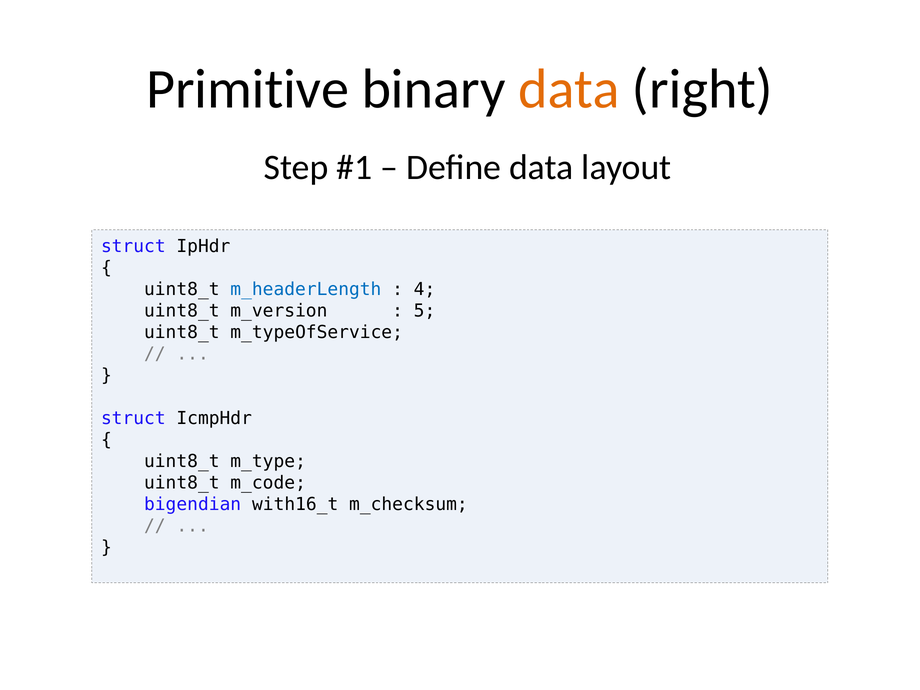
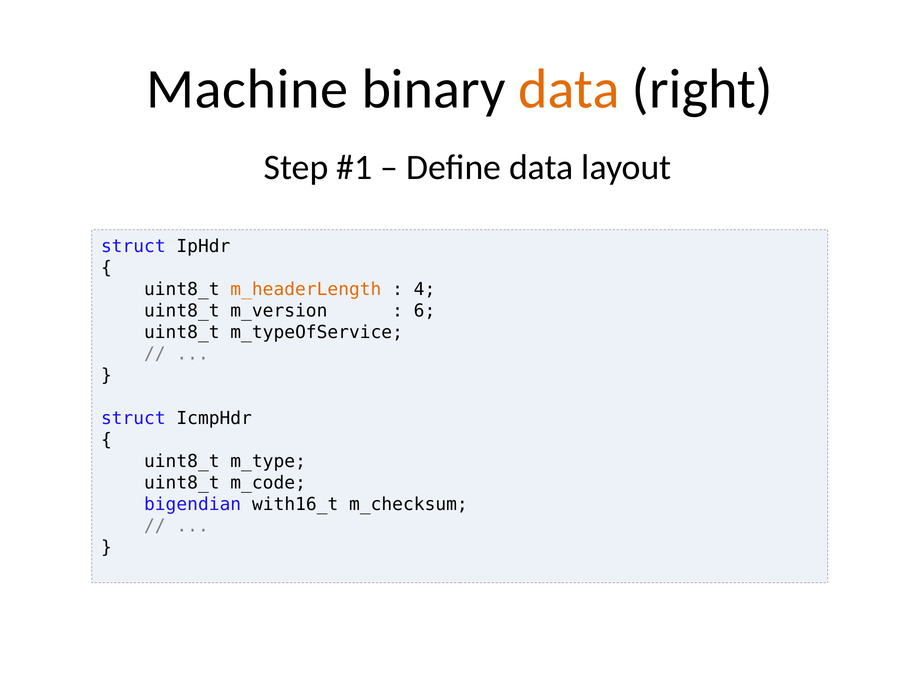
Primitive: Primitive -> Machine (247, 89)
m_headerLength colour: blue -> orange (306, 289)
5: 5 -> 6 (425, 311)
